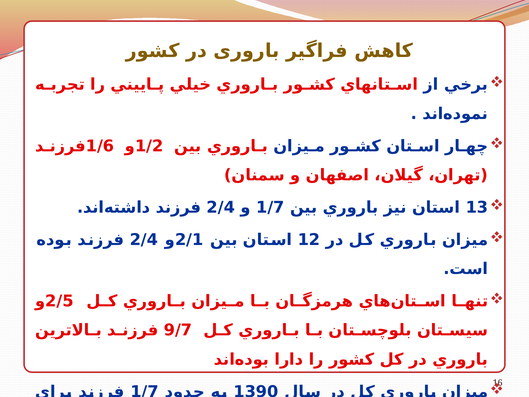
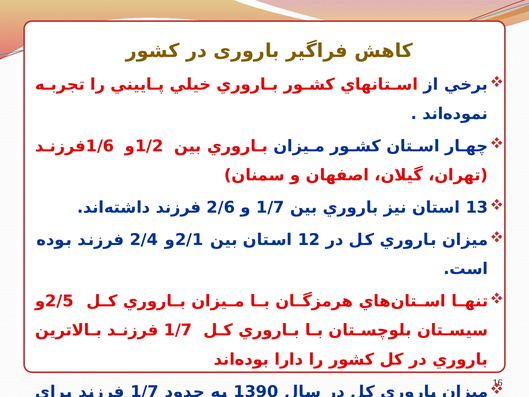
2/4: 2/4 -> 2/6 (221, 207)
9/7: 9/7 -> 1/7 (178, 330)
